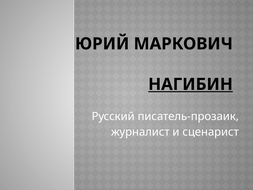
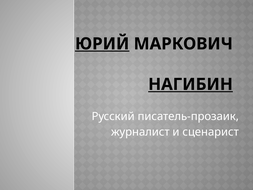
ЮРИЙ underline: none -> present (102, 44)
